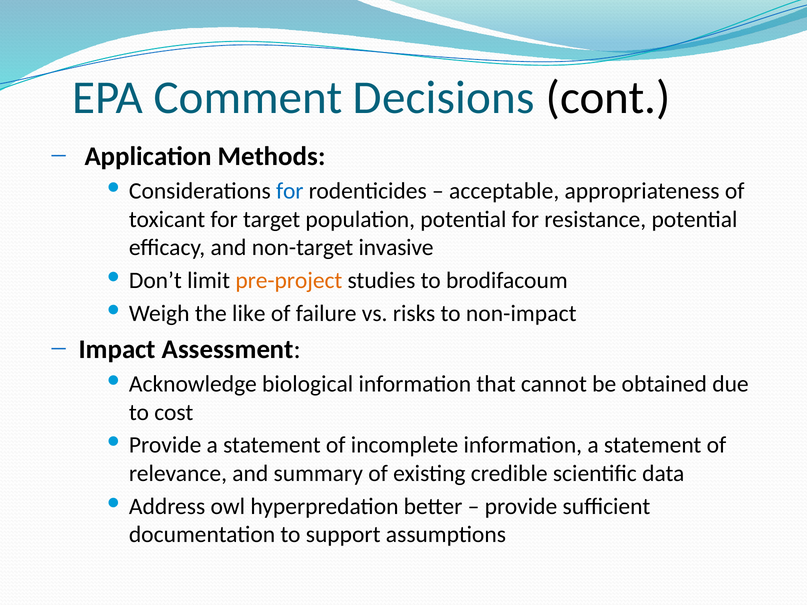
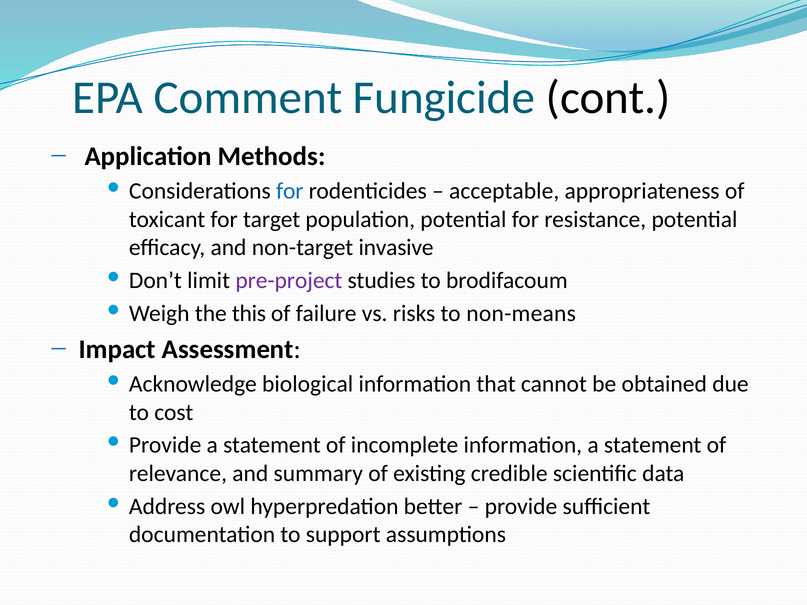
Decisions: Decisions -> Fungicide (444, 98)
pre-project colour: orange -> purple (289, 281)
like: like -> this (249, 314)
non-impact: non-impact -> non-means (521, 314)
